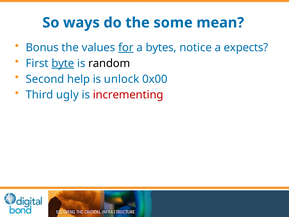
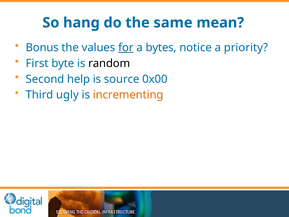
ways: ways -> hang (81, 23)
some: some -> same (173, 23)
expects: expects -> priority (246, 48)
byte underline: present -> none (63, 63)
unlock: unlock -> source (122, 79)
incrementing colour: red -> orange (128, 95)
